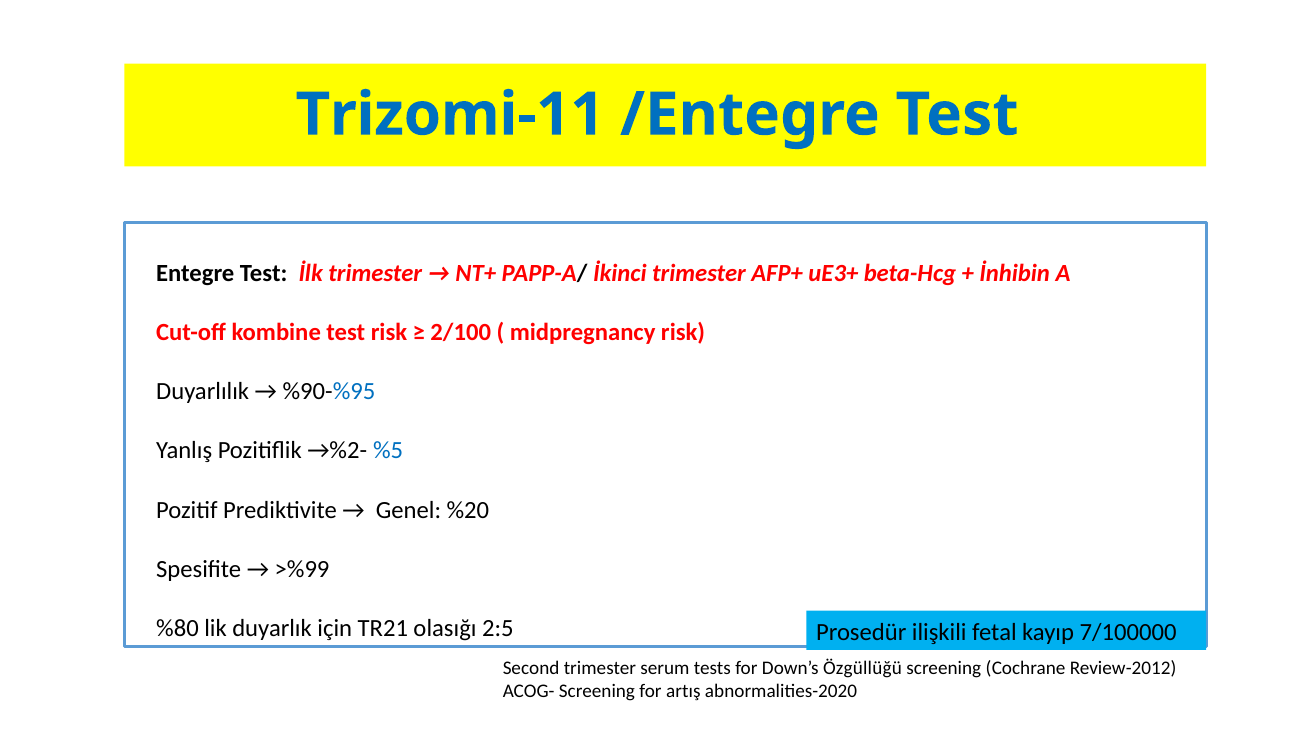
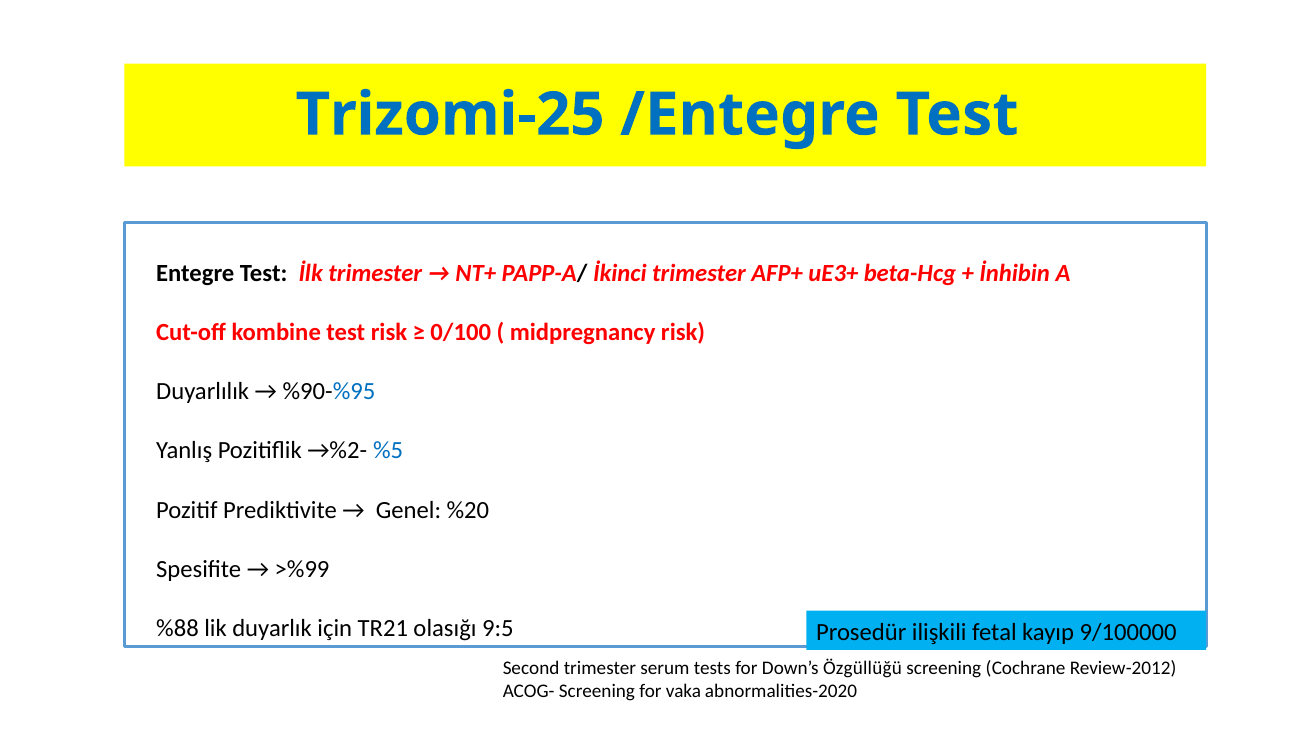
Trizomi-11: Trizomi-11 -> Trizomi-25 (450, 115)
2/100: 2/100 -> 0/100 (461, 332)
%80: %80 -> %88 (177, 628)
2:5: 2:5 -> 9:5 (498, 628)
7/100000: 7/100000 -> 9/100000 (1128, 632)
artış: artış -> vaka (683, 691)
